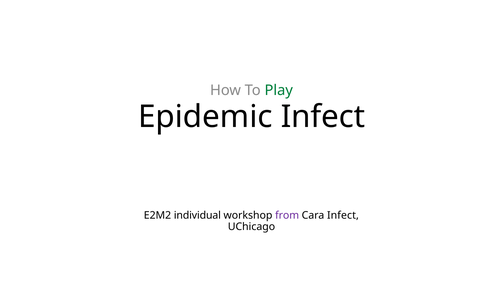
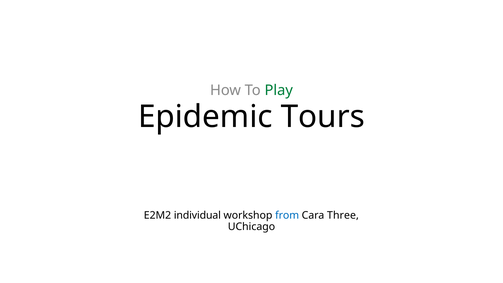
Epidemic Infect: Infect -> Tours (323, 117)
from colour: purple -> blue (287, 215)
Cara Infect: Infect -> Three (343, 215)
